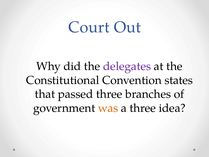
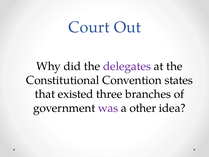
passed: passed -> existed (76, 94)
was colour: orange -> purple (108, 108)
a three: three -> other (143, 108)
